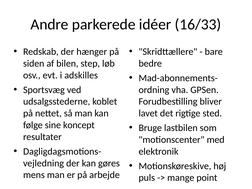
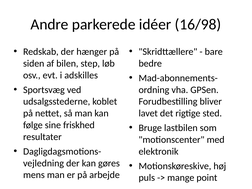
16/33: 16/33 -> 16/98 (198, 24)
koncept: koncept -> friskhed (79, 125)
